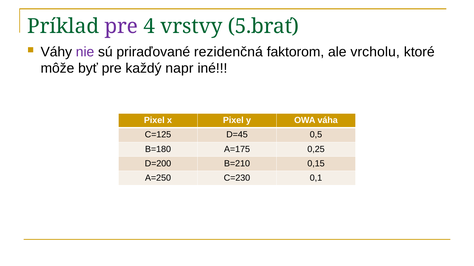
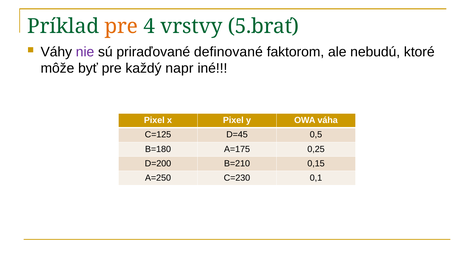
pre colour: purple -> orange (121, 26)
rezidenčná: rezidenčná -> definované (228, 52)
vrcholu: vrcholu -> nebudú (375, 52)
